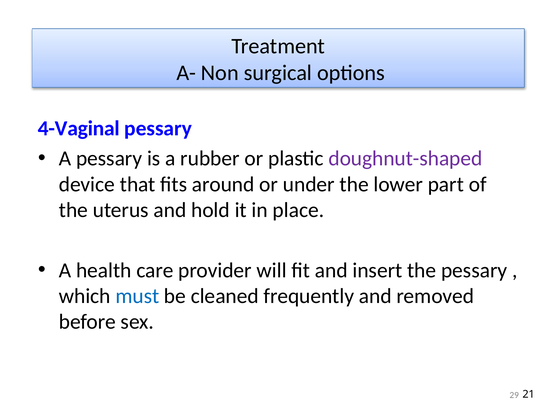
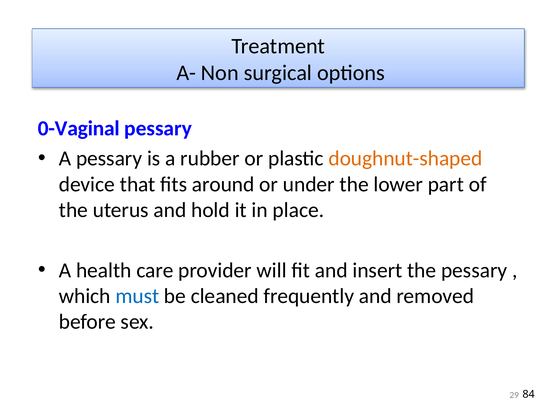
4-Vaginal: 4-Vaginal -> 0-Vaginal (79, 129)
doughnut-shaped colour: purple -> orange (405, 159)
21: 21 -> 84 (529, 394)
